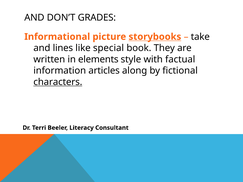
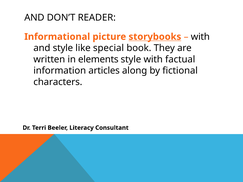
GRADES: GRADES -> READER (97, 18)
take: take -> with (200, 37)
and lines: lines -> style (63, 48)
characters underline: present -> none (58, 82)
